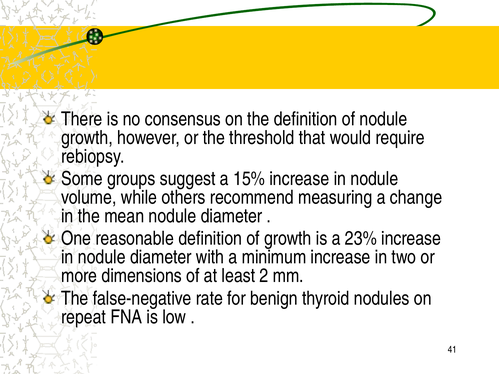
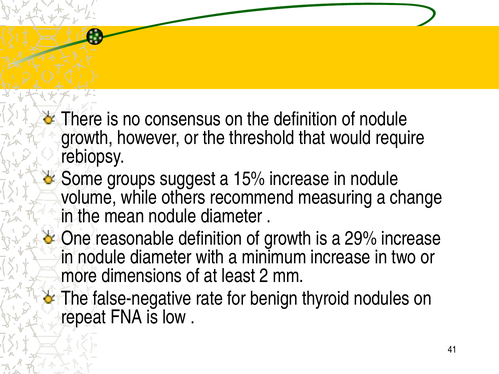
23%: 23% -> 29% (361, 239)
